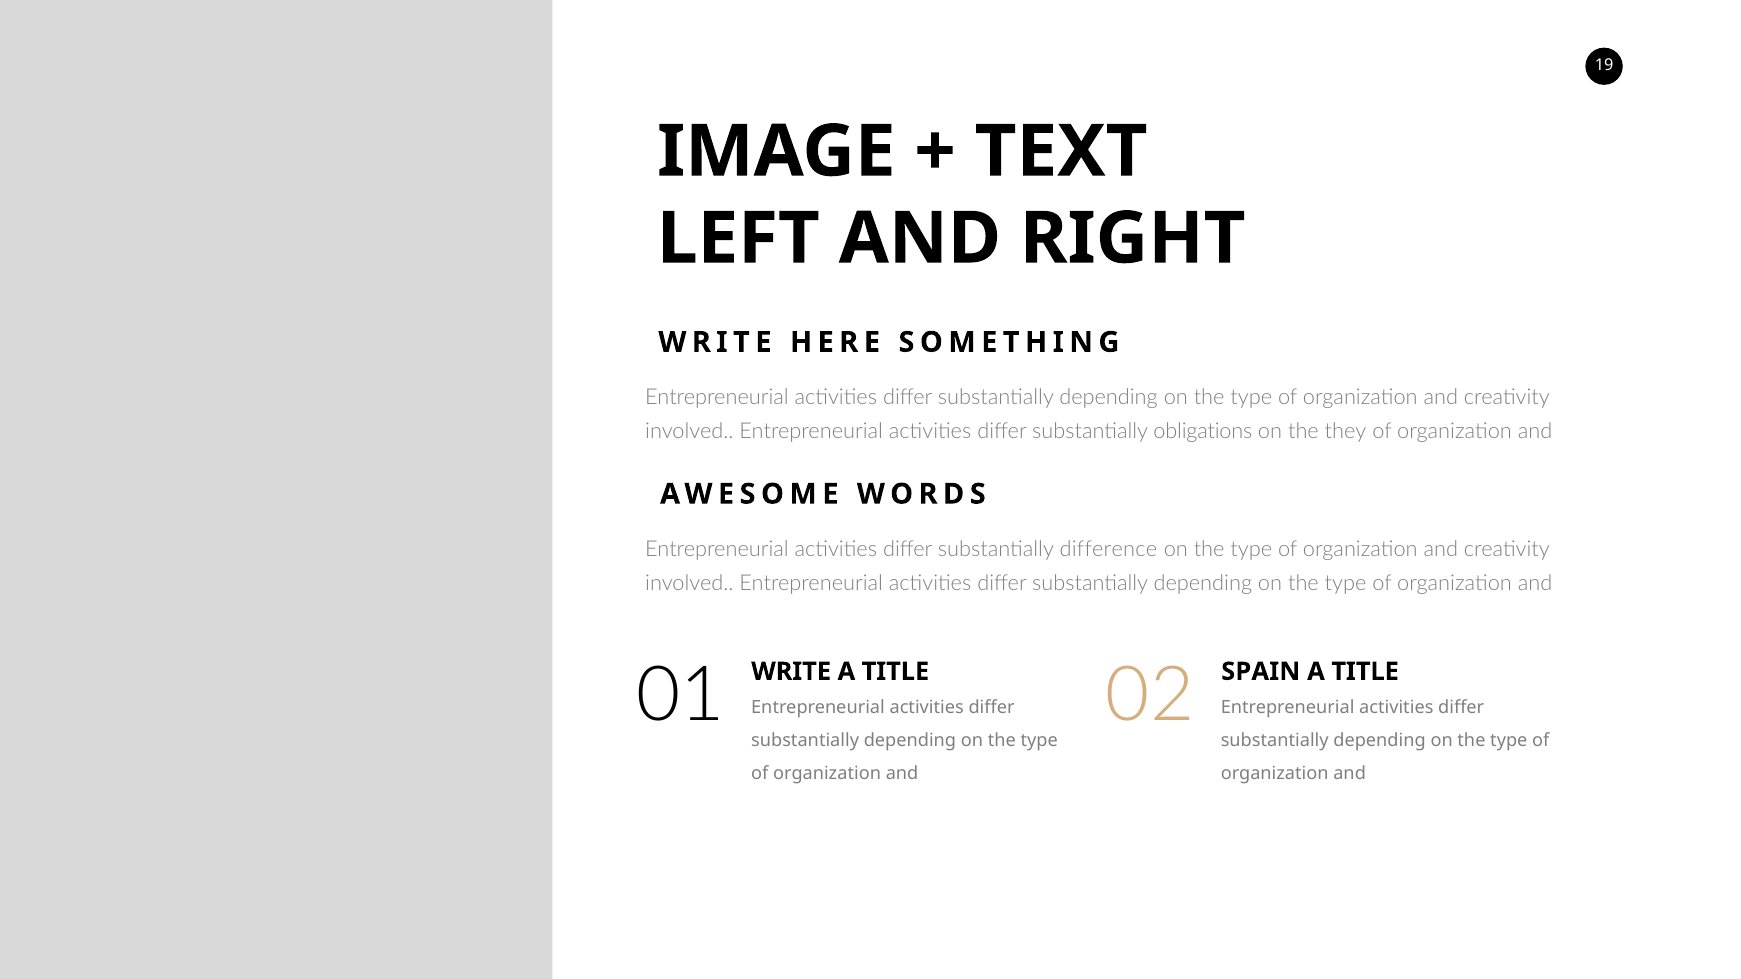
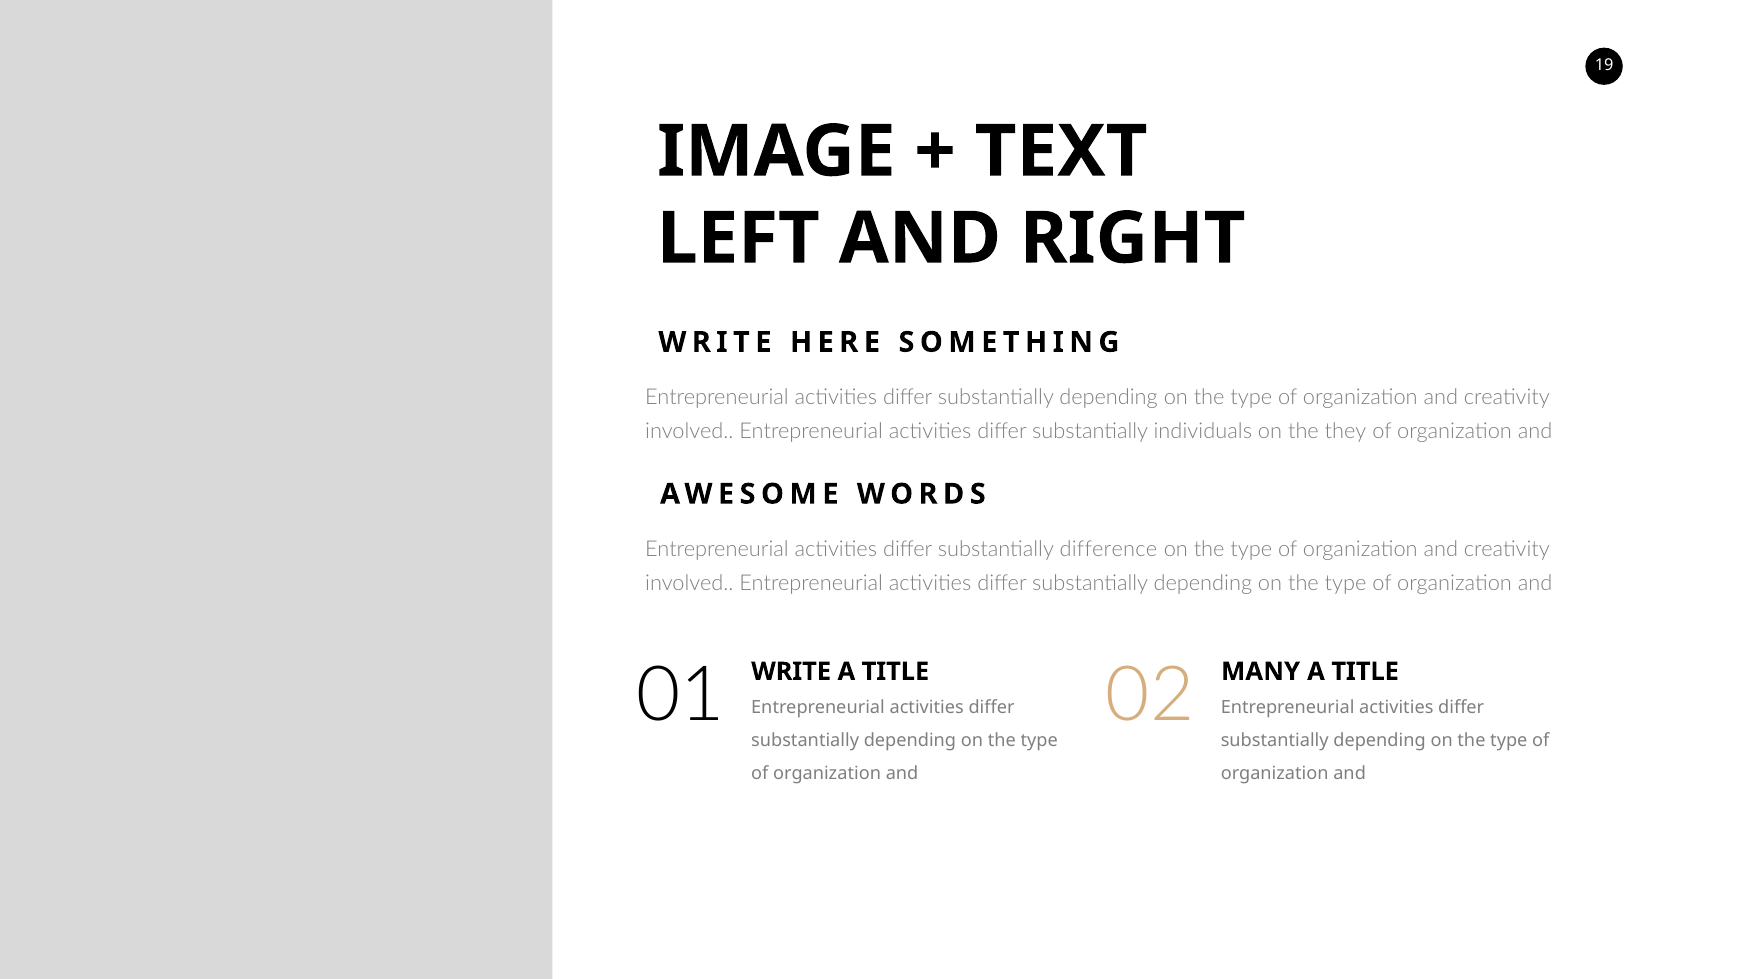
obligations: obligations -> individuals (1203, 431)
SPAIN: SPAIN -> MANY (1261, 672)
